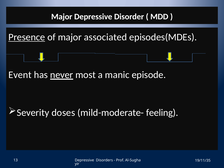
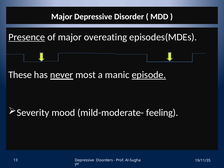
associated: associated -> overeating (105, 37)
Event: Event -> These (20, 75)
episode underline: none -> present (149, 75)
doses: doses -> mood (63, 113)
